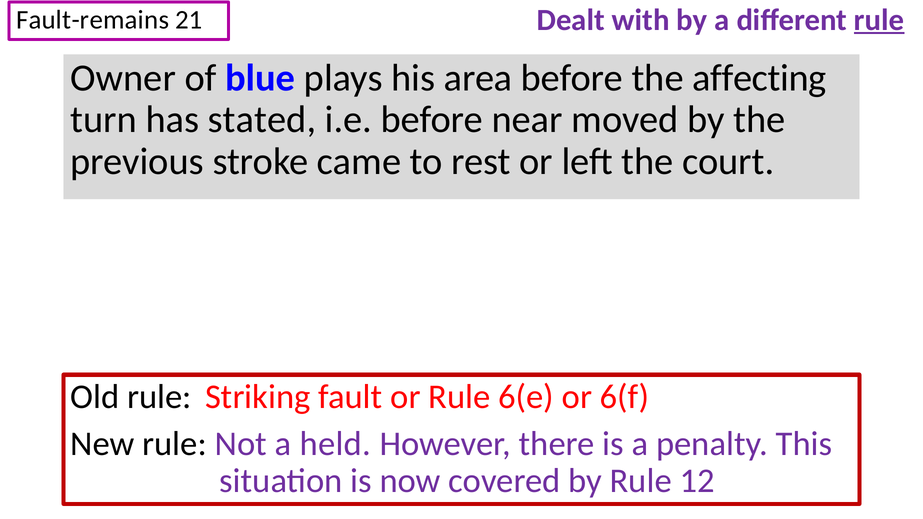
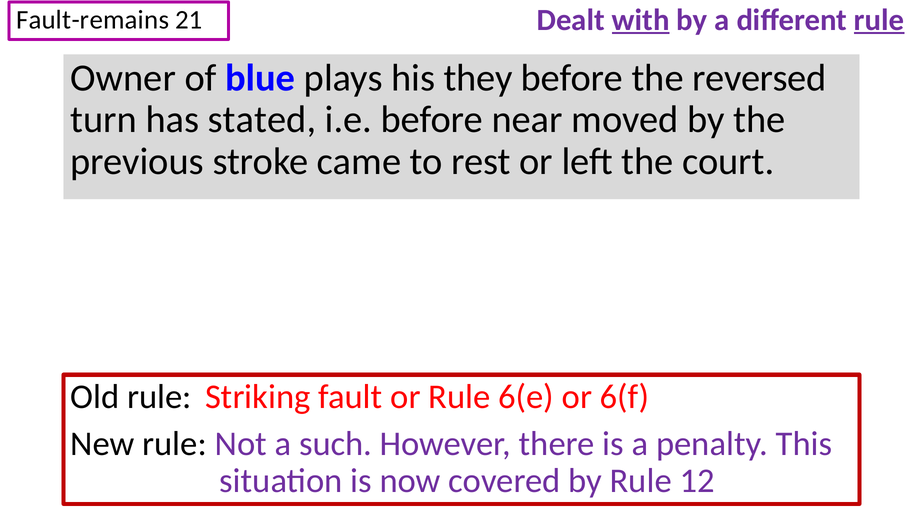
with underline: none -> present (641, 20)
area: area -> they (478, 78)
affecting: affecting -> reversed (759, 78)
held: held -> such (336, 444)
